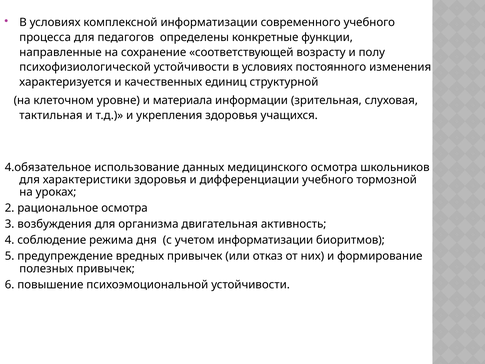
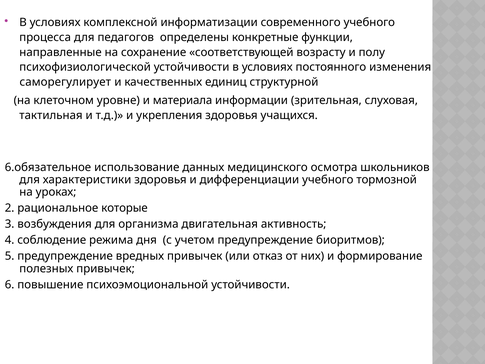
характеризуется: характеризуется -> саморегулирует (65, 82)
4.обязательное: 4.обязательное -> 6.обязательное (48, 167)
рациональное осмотра: осмотра -> которые (124, 208)
учетом информатизации: информатизации -> предупреждение (265, 240)
